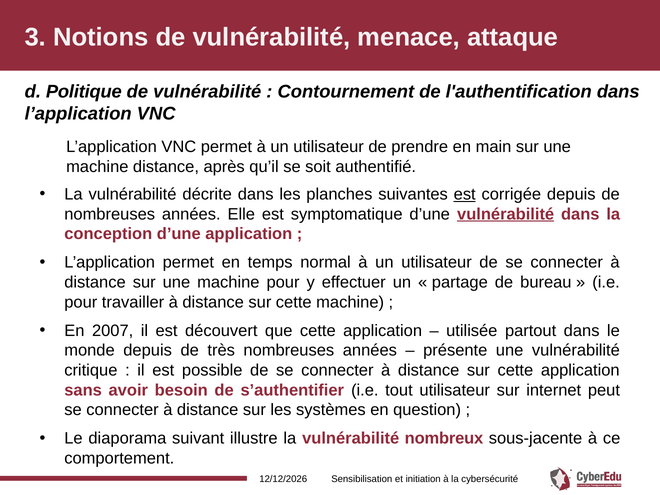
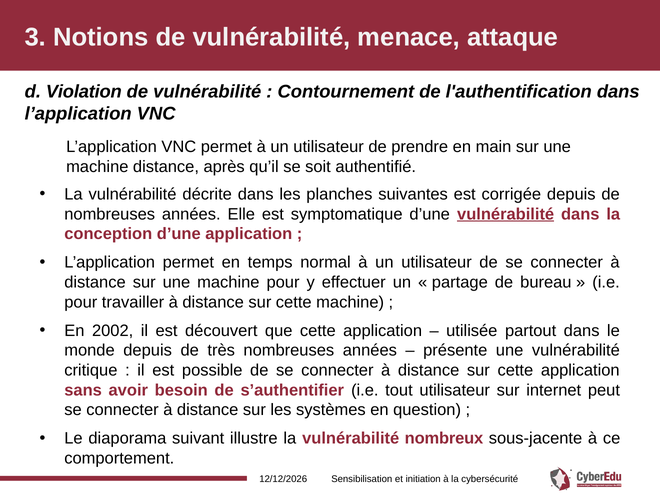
Politique: Politique -> Violation (84, 92)
est underline: present -> none (465, 194)
2007: 2007 -> 2002 (113, 331)
